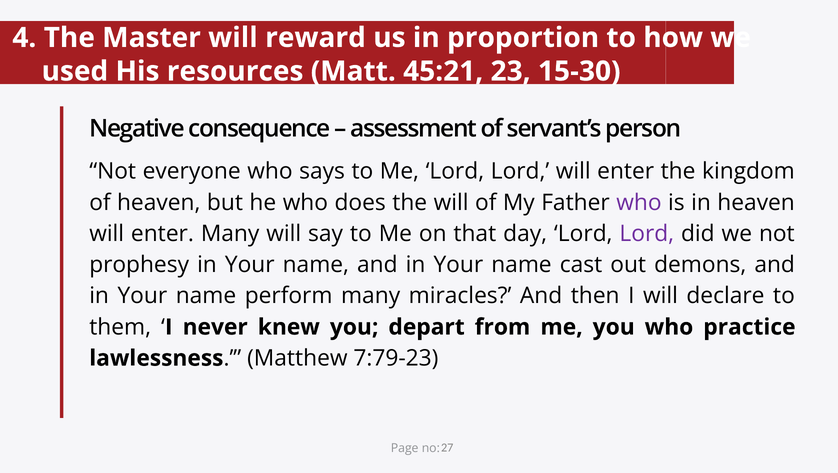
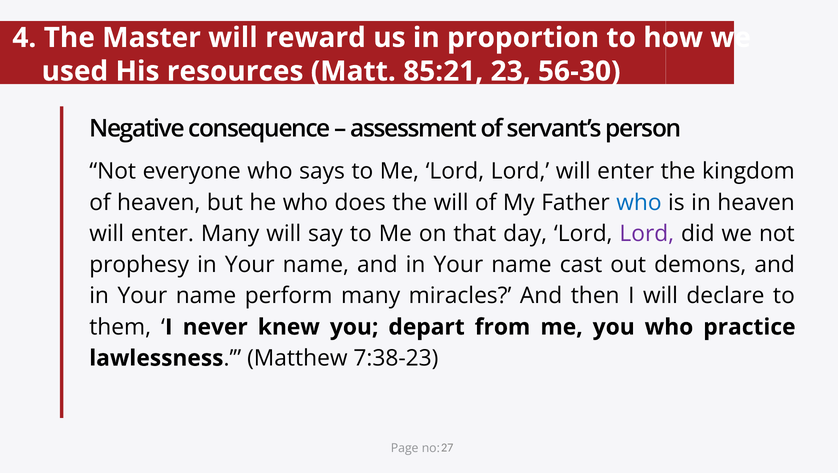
45:21: 45:21 -> 85:21 (443, 71)
15-30: 15-30 -> 56-30 (579, 71)
who colour: purple -> blue (639, 202)
7:79-23: 7:79-23 -> 7:38-23 (396, 358)
